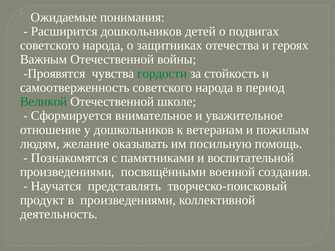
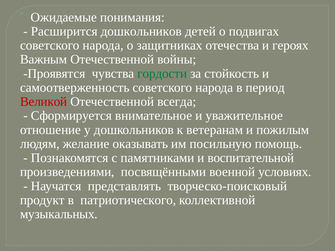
Великой colour: green -> red (44, 102)
школе: школе -> всегда (177, 102)
создания: создания -> условиях (285, 172)
в произведениями: произведениями -> патриотического (128, 200)
деятельность: деятельность -> музыкальных (59, 214)
